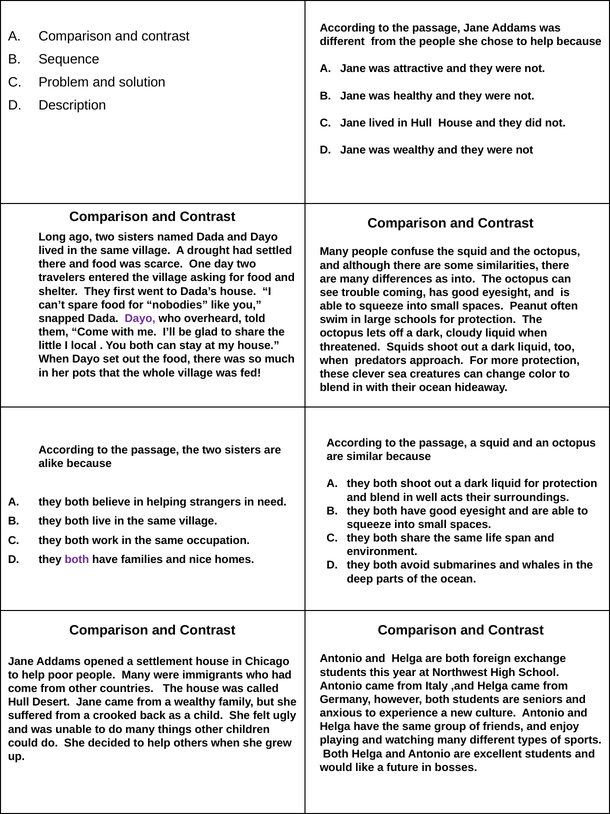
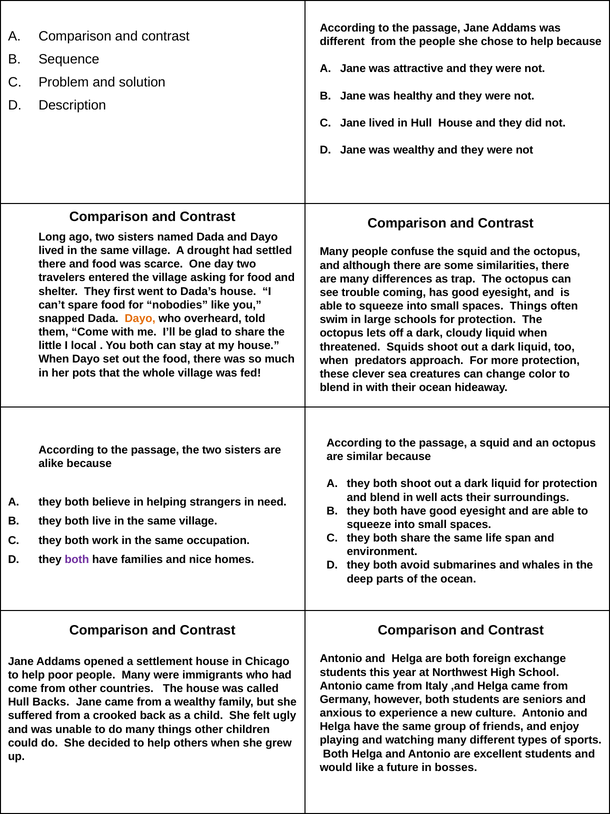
as into: into -> trap (463, 279)
spaces Peanut: Peanut -> Things (528, 306)
Dayo colour: purple -> orange (140, 318)
Desert: Desert -> Backs (51, 702)
